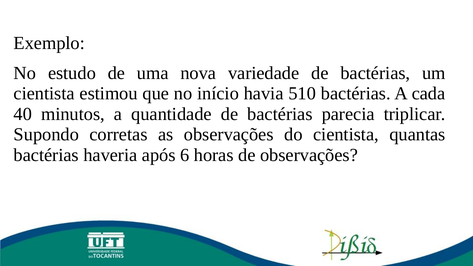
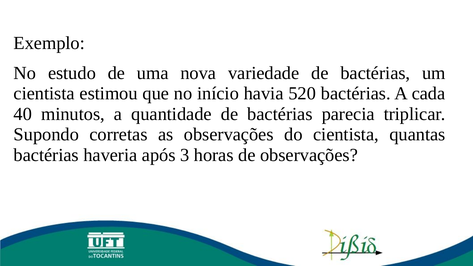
510: 510 -> 520 (302, 94)
6: 6 -> 3 (185, 155)
